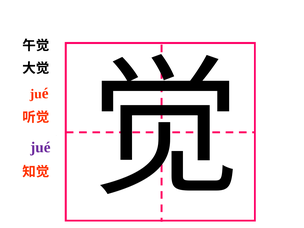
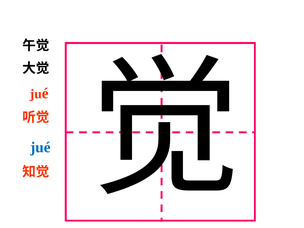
jué colour: purple -> blue (41, 147)
